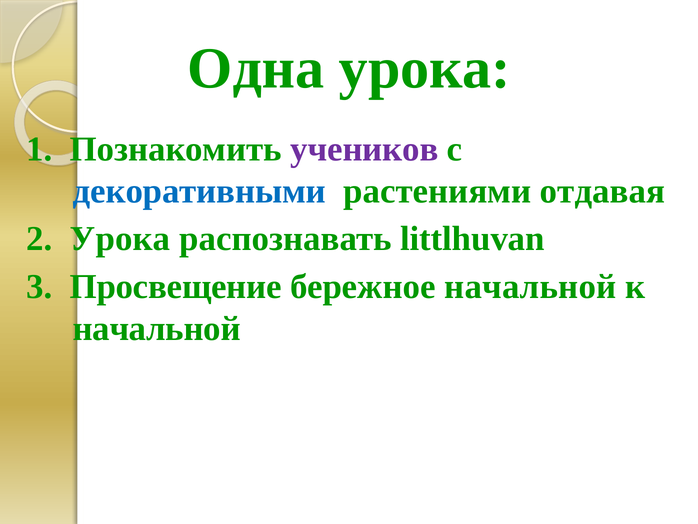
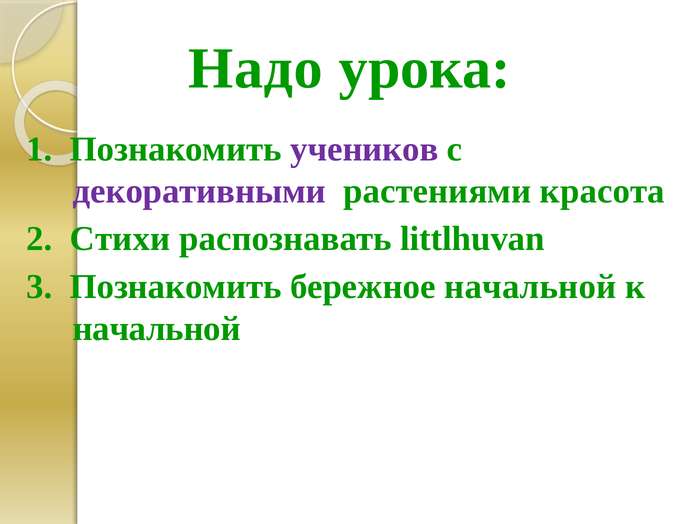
Одна: Одна -> Надо (256, 69)
декоративными colour: blue -> purple (199, 191)
отдавая: отдавая -> красота (602, 191)
2 Урока: Урока -> Cтихи (120, 239)
3 Просвещение: Просвещение -> Познакомить (176, 286)
